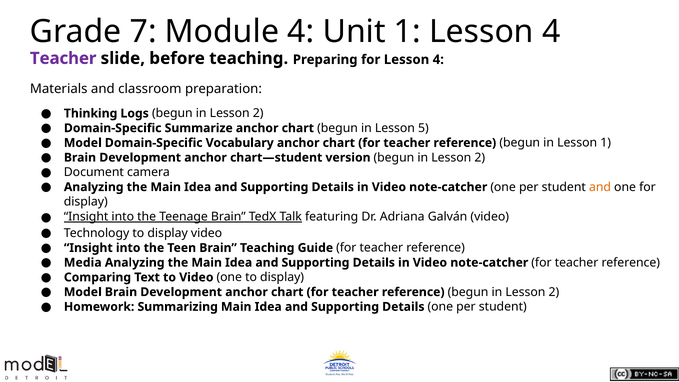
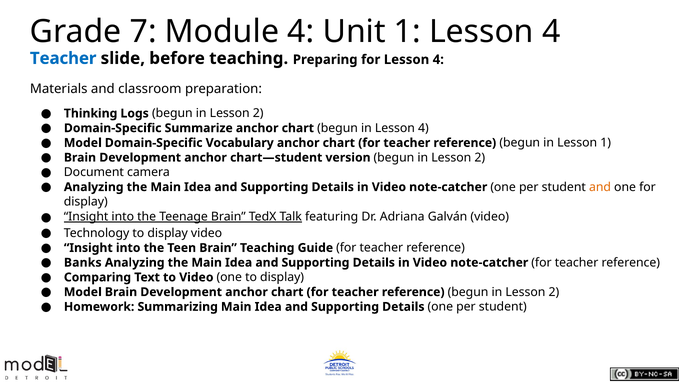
Teacher colour: purple -> blue (63, 58)
in Lesson 5: 5 -> 4 (423, 128)
Media: Media -> Banks (83, 263)
